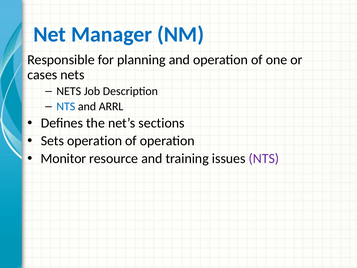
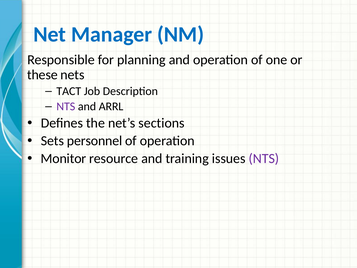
cases: cases -> these (42, 75)
NETS: NETS -> TACT (69, 91)
NTS colour: blue -> purple (66, 106)
Sets operation: operation -> personnel (95, 141)
